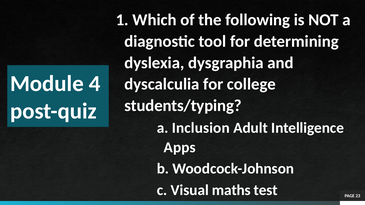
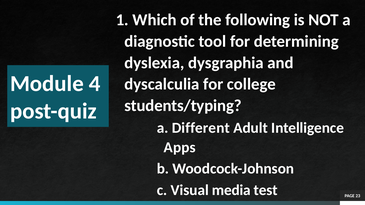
Inclusion: Inclusion -> Different (201, 128)
maths: maths -> media (231, 190)
